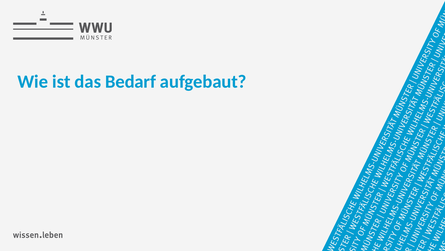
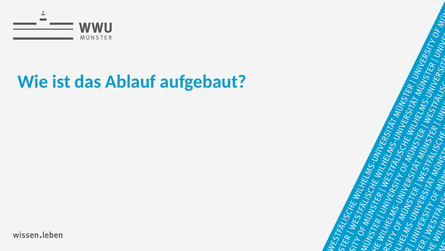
Bedarf: Bedarf -> Ablauf (131, 82)
